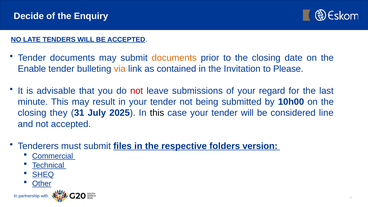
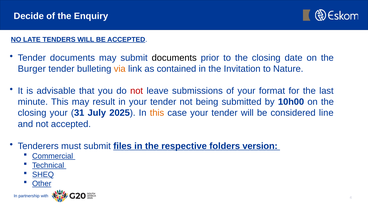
documents colour: orange -> black (174, 58)
Enable: Enable -> Burger (32, 69)
Please: Please -> Nature (288, 69)
regard: regard -> format (272, 91)
closing they: they -> your (59, 113)
this colour: black -> orange (157, 113)
